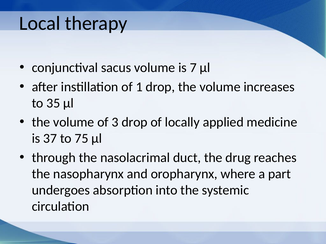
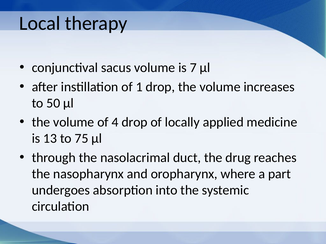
35: 35 -> 50 (53, 103)
3: 3 -> 4 (115, 122)
37: 37 -> 13 (50, 139)
